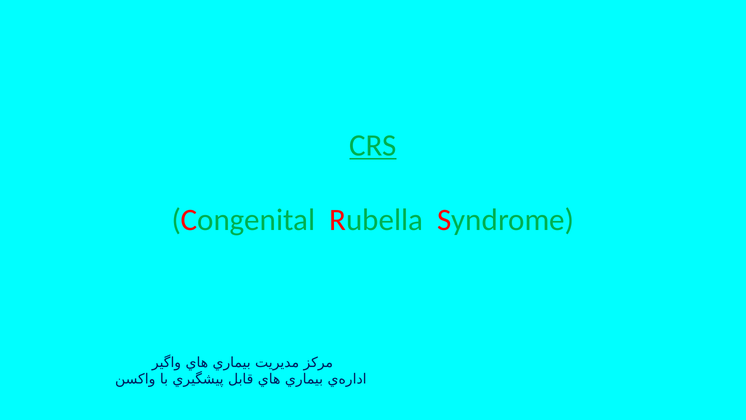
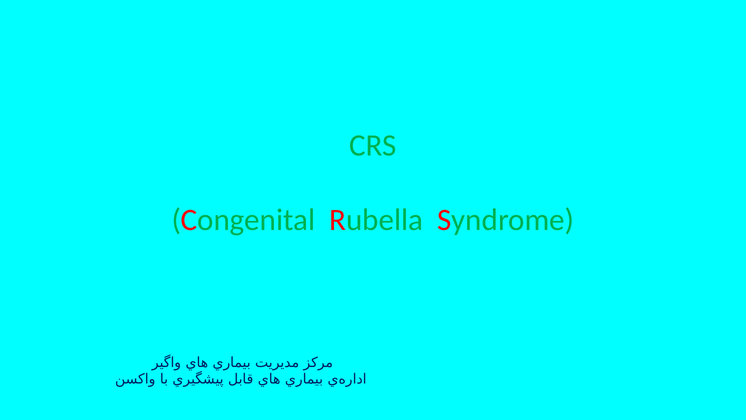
CRS underline: present -> none (373, 145)
